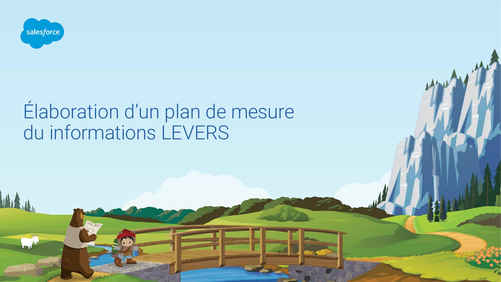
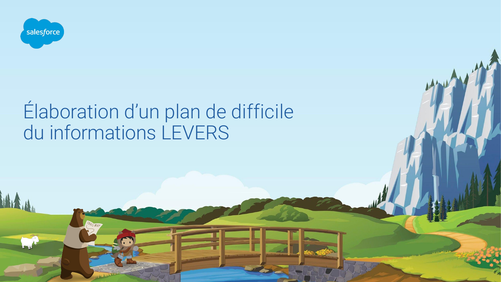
mesure: mesure -> difficile (263, 112)
